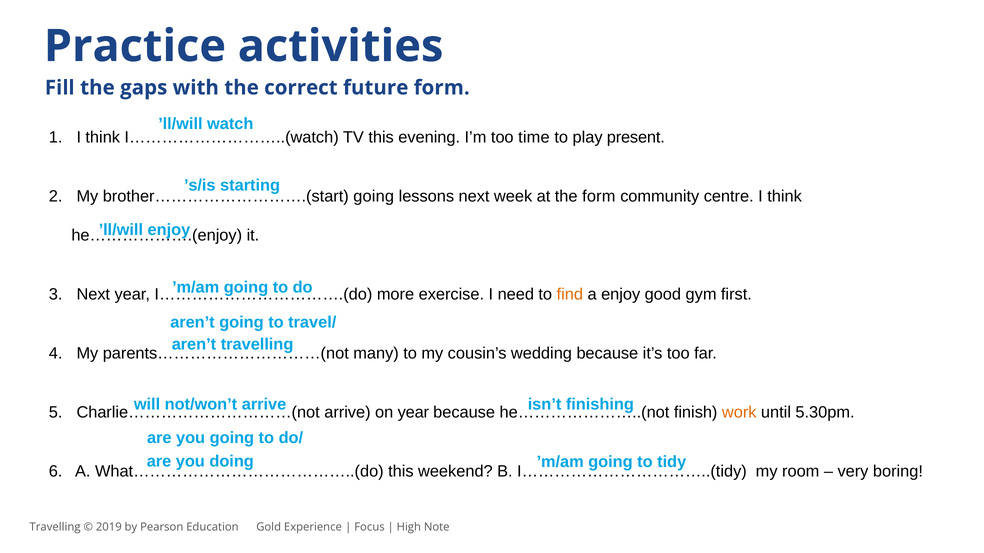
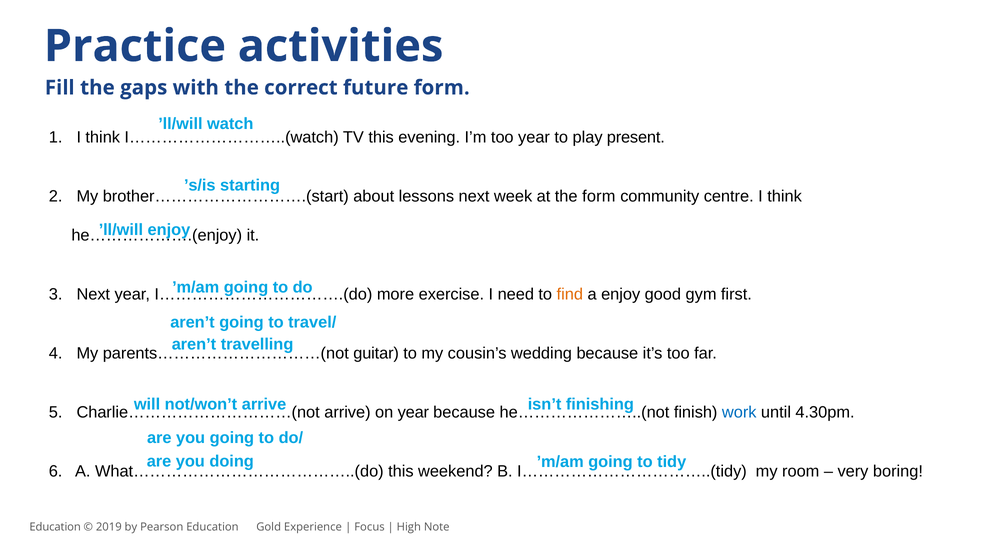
too time: time -> year (534, 137)
brother……………………….(start going: going -> about (374, 196)
many: many -> guitar (376, 354)
work colour: orange -> blue (739, 413)
5.30pm: 5.30pm -> 4.30pm (825, 413)
Travelling: Travelling -> Education (55, 527)
